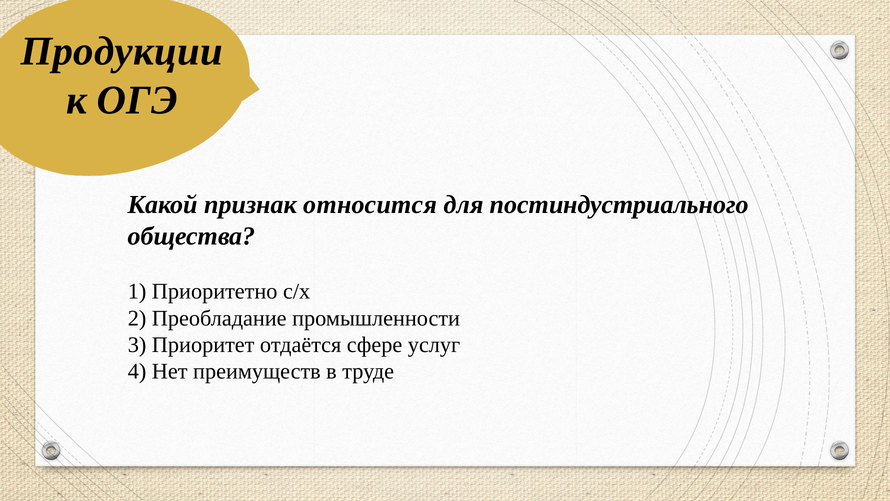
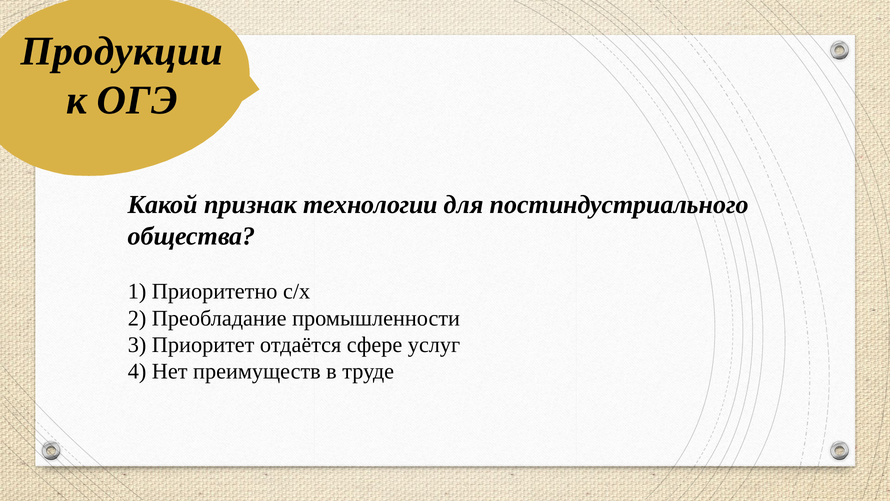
относится: относится -> технологии (370, 205)
